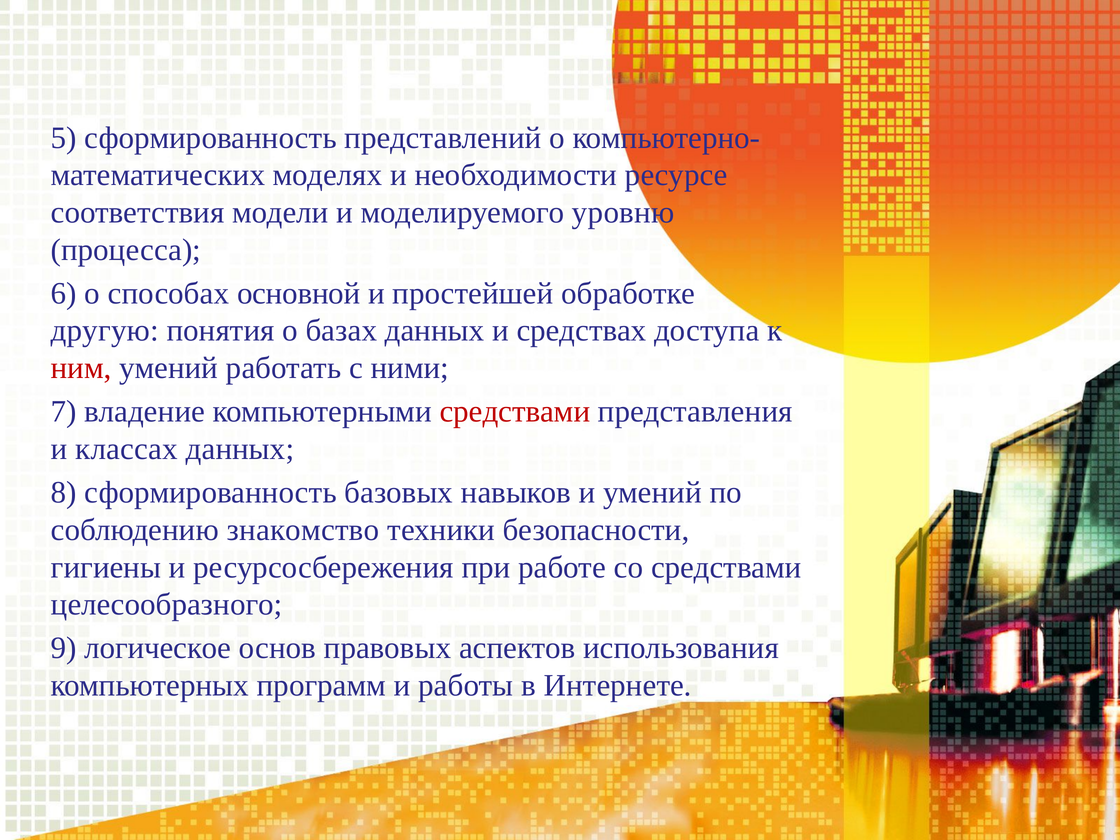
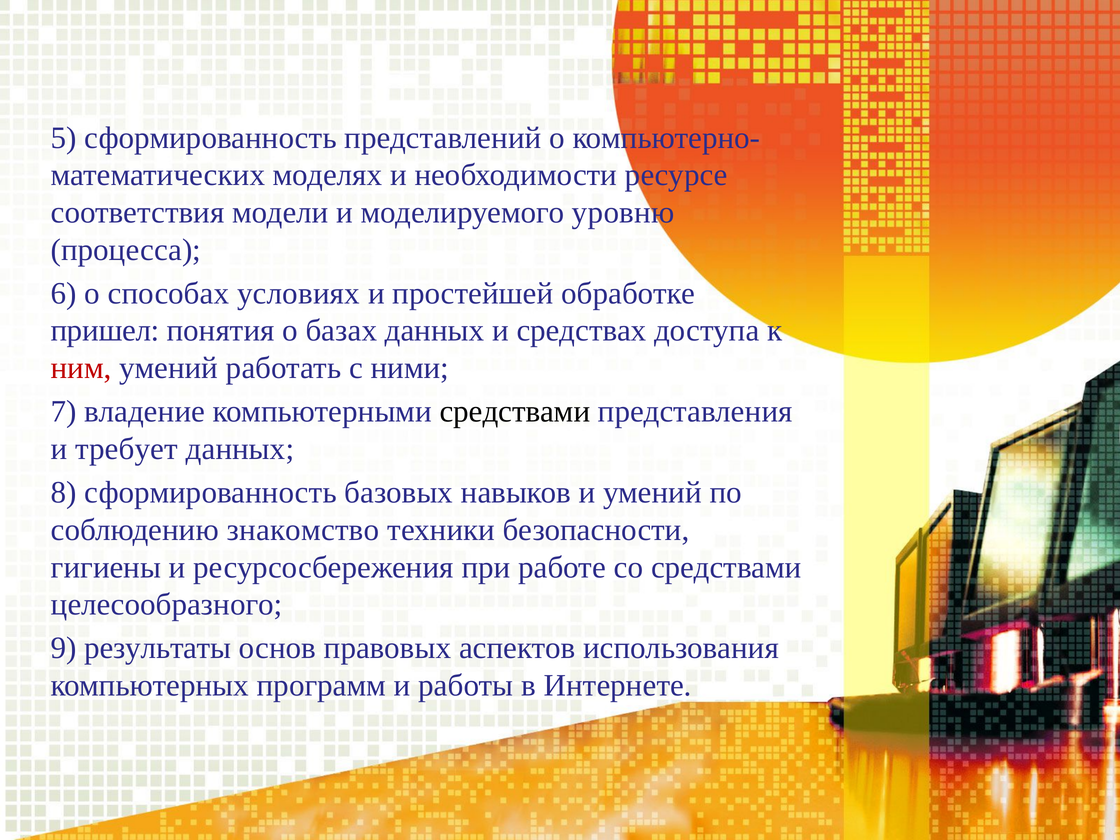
основной: основной -> условиях (299, 293)
другую: другую -> пришел (105, 331)
средствами colour: red -> black (515, 412)
классах: классах -> требует (127, 449)
логическое: логическое -> результаты (158, 648)
